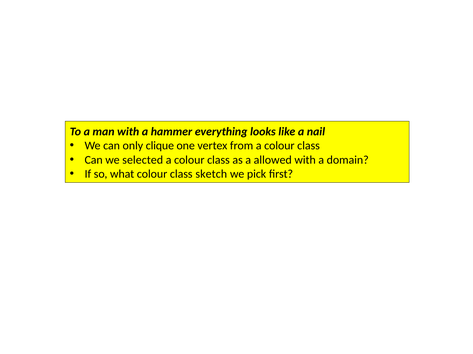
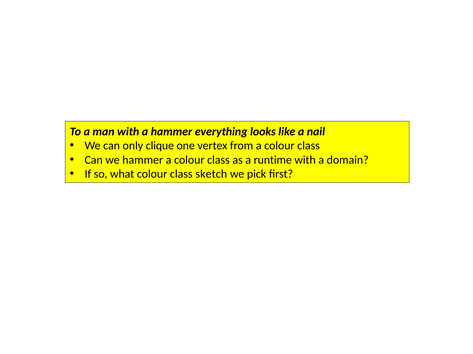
we selected: selected -> hammer (143, 160)
allowed: allowed -> runtime (273, 160)
